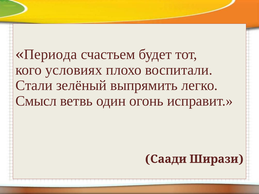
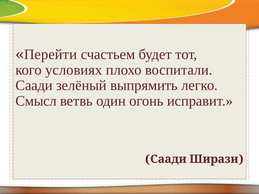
Периода: Периода -> Перейти (50, 54)
Стали: Стали -> Саади (34, 86)
